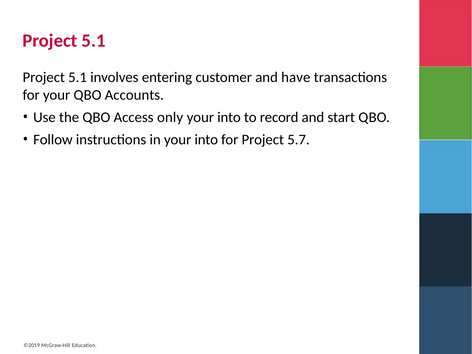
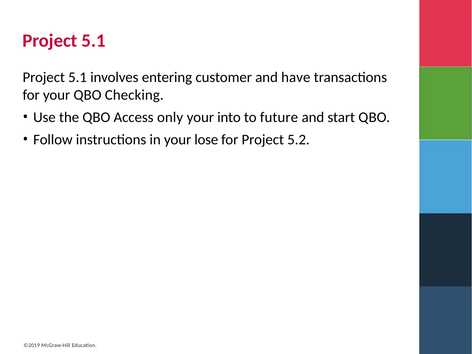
Accounts: Accounts -> Checking (134, 95)
record: record -> future (279, 117)
in your into: into -> lose (206, 140)
5.7: 5.7 -> 5.2 (299, 140)
